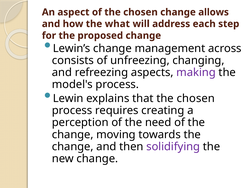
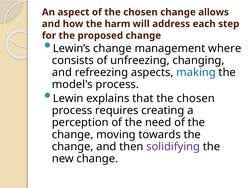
what: what -> harm (117, 24)
across: across -> where (225, 48)
making colour: purple -> blue (196, 73)
